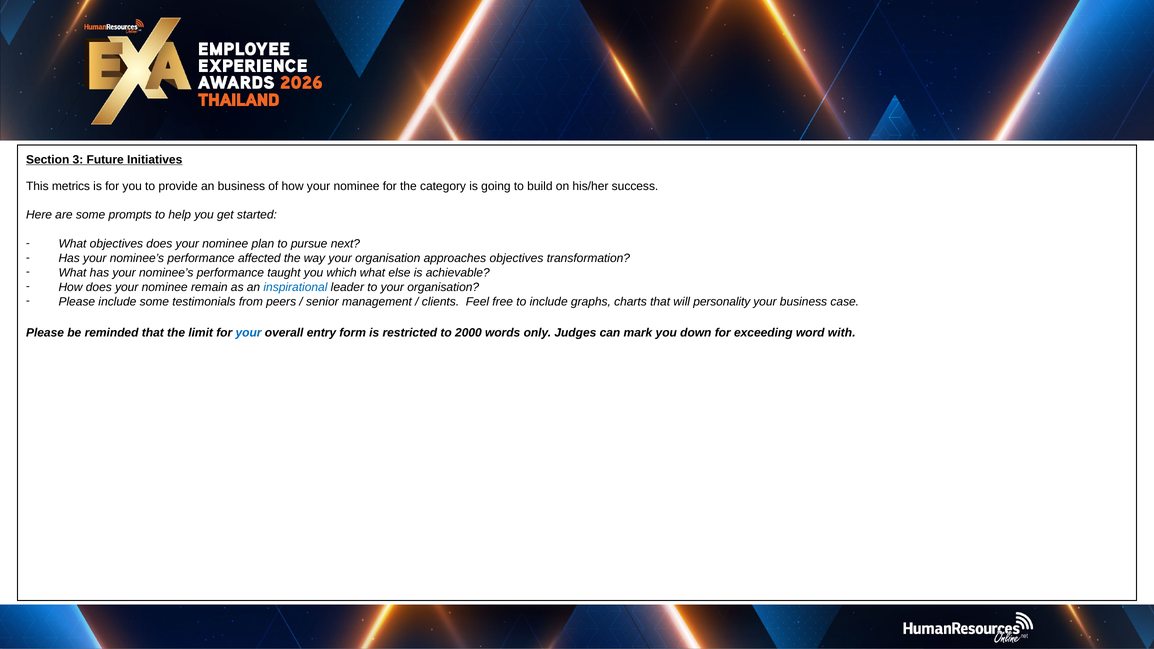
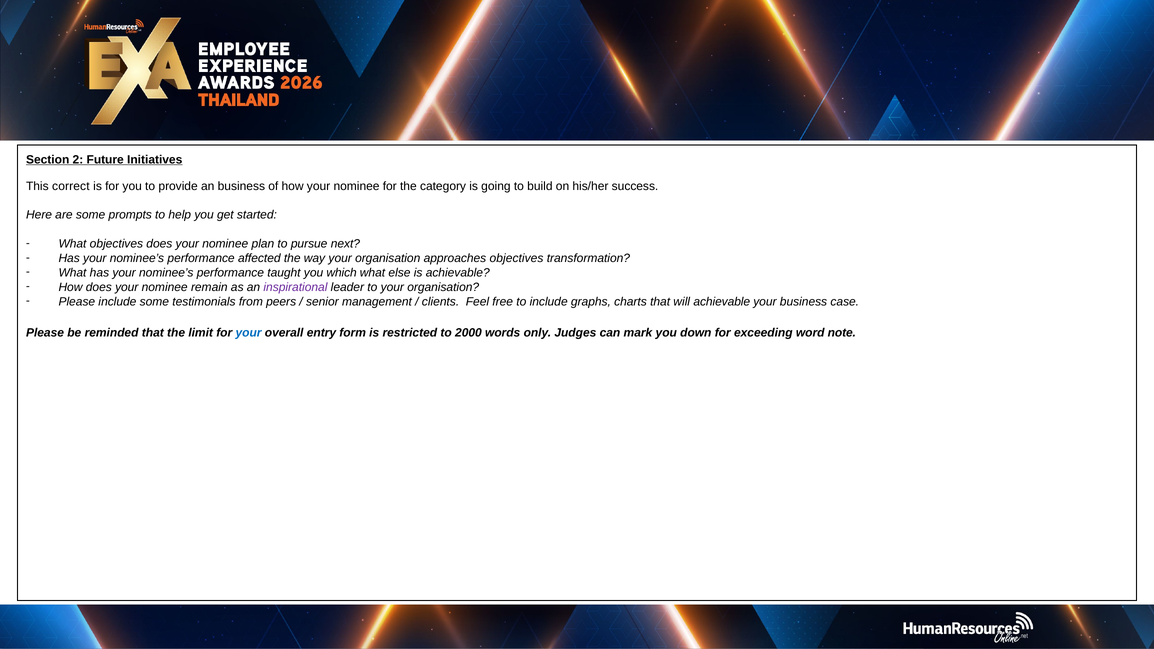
3: 3 -> 2 (78, 160)
metrics: metrics -> correct (71, 186)
inspirational colour: blue -> purple (295, 287)
will personality: personality -> achievable (722, 302)
with: with -> note (842, 333)
